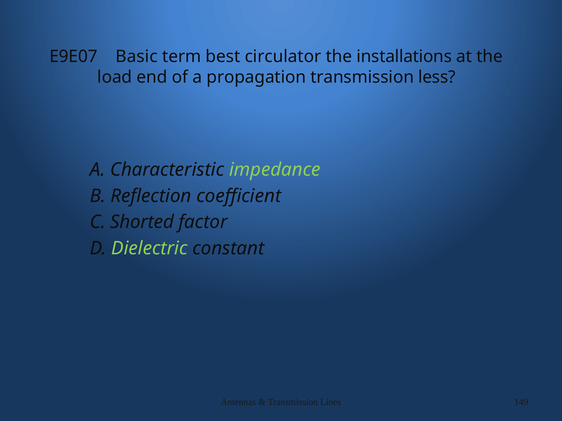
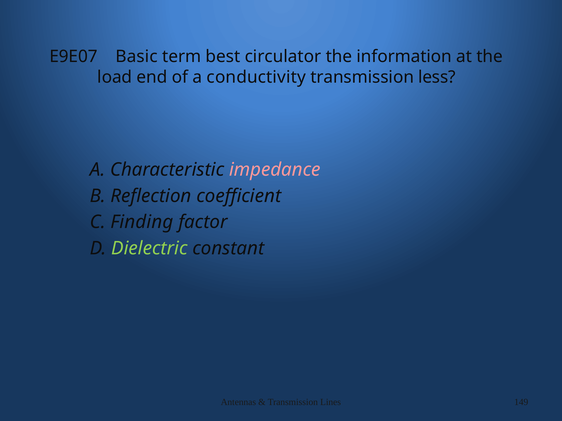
installations: installations -> information (404, 57)
propagation: propagation -> conductivity (256, 77)
impedance colour: light green -> pink (275, 170)
Shorted: Shorted -> Finding (142, 222)
